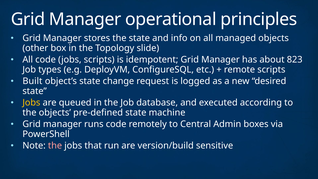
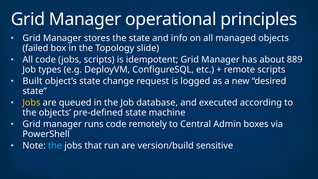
other: other -> failed (35, 48)
823: 823 -> 889 (295, 60)
the colour: pink -> light blue (55, 146)
